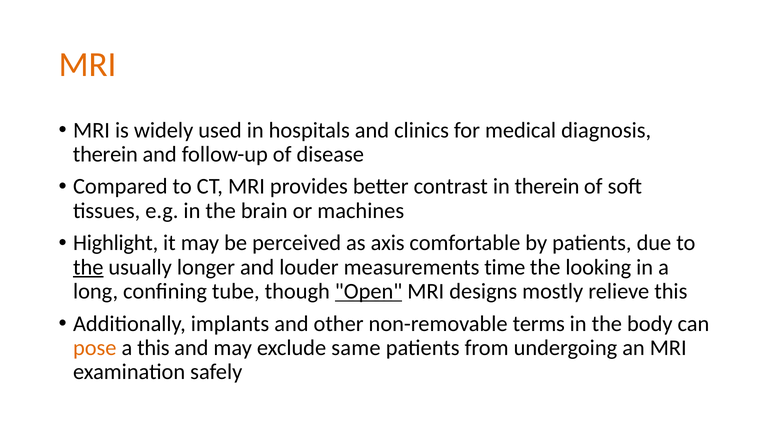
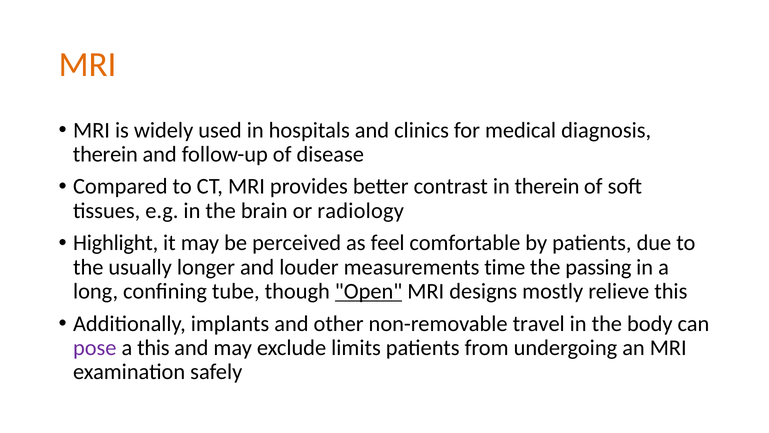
machines: machines -> radiology (361, 211)
axis: axis -> feel (388, 243)
the underline: present -> none (88, 267)
looking: looking -> passing (598, 267)
terms: terms -> travel (539, 323)
pose colour: orange -> purple (95, 347)
same: same -> limits (356, 347)
